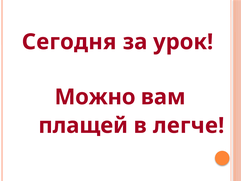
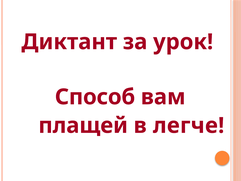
Сегодня: Сегодня -> Диктант (69, 42)
Можно: Можно -> Способ (95, 97)
